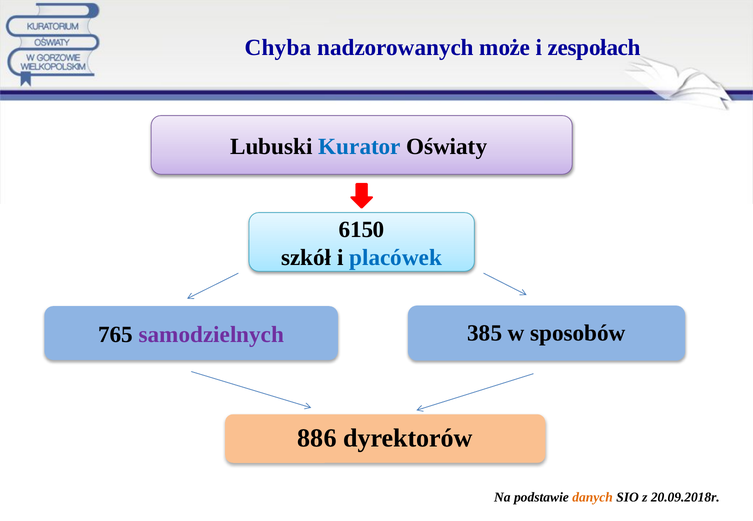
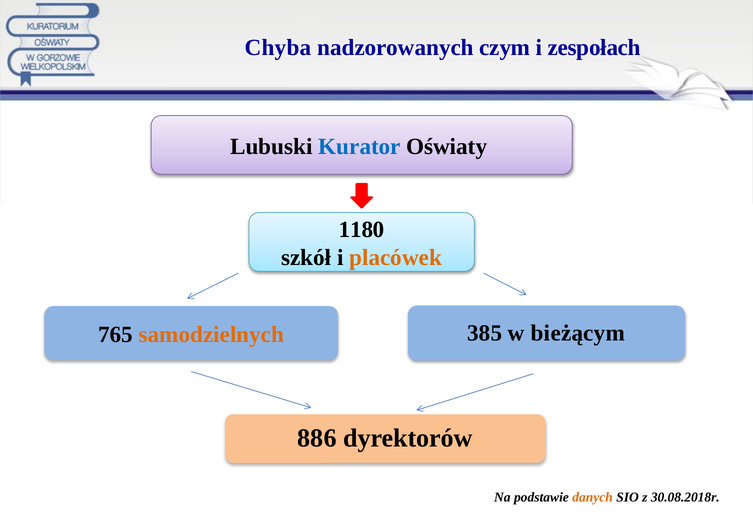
może: może -> czym (505, 48)
6150: 6150 -> 1180 (362, 230)
placówek colour: blue -> orange (396, 258)
samodzielnych colour: purple -> orange (211, 335)
sposobów: sposobów -> bieżącym (578, 333)
20.09.2018r: 20.09.2018r -> 30.08.2018r (685, 498)
